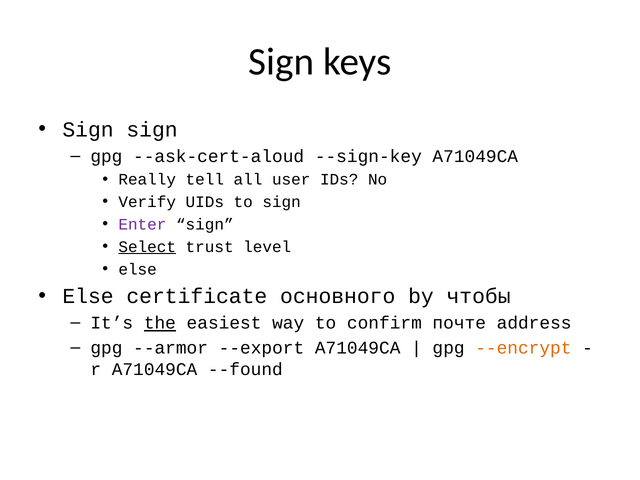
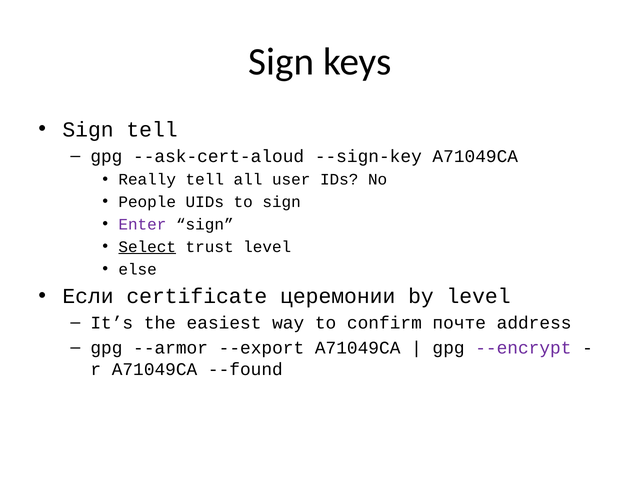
Sign sign: sign -> tell (152, 129)
Verify: Verify -> People (147, 202)
Else: Else -> Если (88, 296)
основного: основного -> церемонии (338, 296)
by чтобы: чтобы -> level (479, 296)
the underline: present -> none (160, 323)
--encrypt colour: orange -> purple (523, 348)
